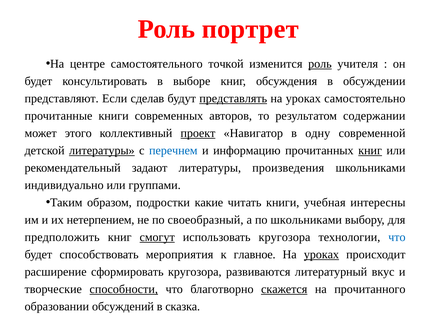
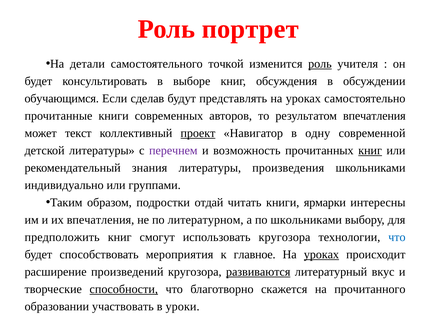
центре: центре -> детали (87, 64)
представляют: представляют -> обучающимся (62, 98)
представлять underline: present -> none (233, 98)
результатом содержании: содержании -> впечатления (374, 116)
этого: этого -> текст (78, 133)
литературы underline: present -> none (102, 150)
перечнем colour: blue -> purple (173, 150)
информацию: информацию -> возможность (247, 150)
задают: задают -> знания (150, 168)
какие: какие -> отдай (209, 202)
учебная: учебная -> ярмарки (325, 202)
их нетерпением: нетерпением -> впечатления (100, 220)
своеобразный: своеобразный -> литературном (206, 220)
смогут underline: present -> none (157, 237)
сформировать: сформировать -> произведений (127, 272)
развиваются underline: none -> present (258, 272)
скажется underline: present -> none (284, 289)
обсуждений: обсуждений -> участвовать (123, 306)
сказка: сказка -> уроки (183, 306)
